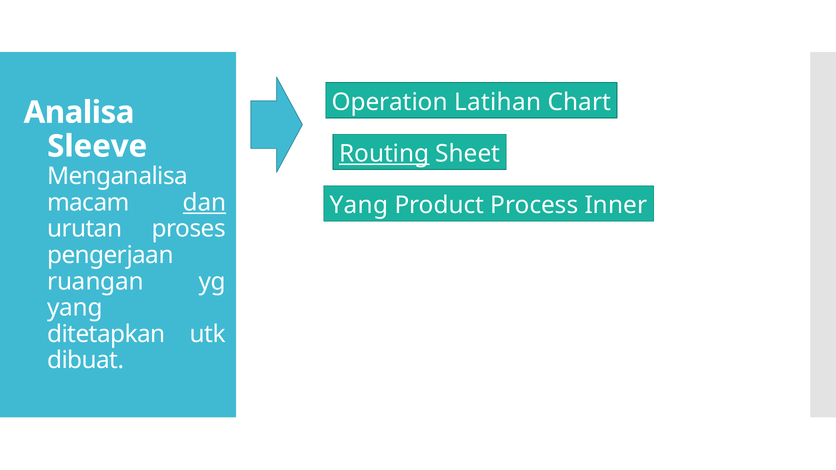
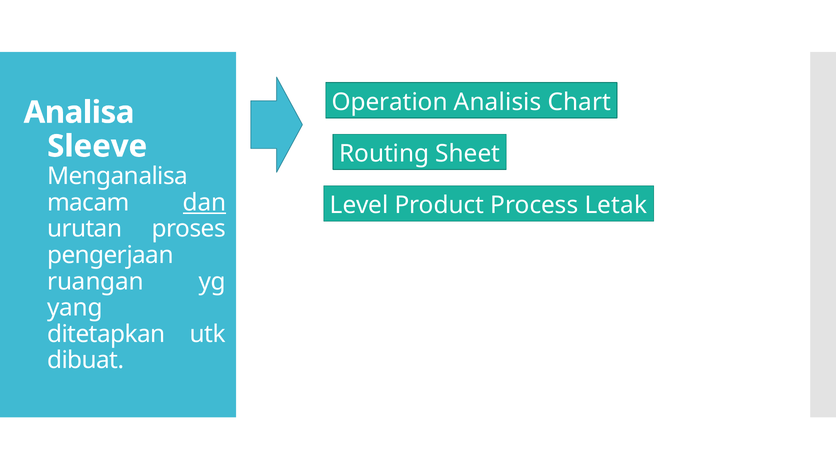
Latihan: Latihan -> Analisis (498, 102)
Routing underline: present -> none (384, 154)
Yang: Yang -> Level (359, 205)
Inner: Inner -> Letak (616, 205)
